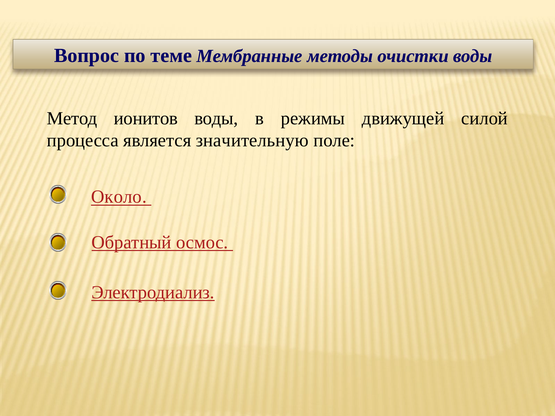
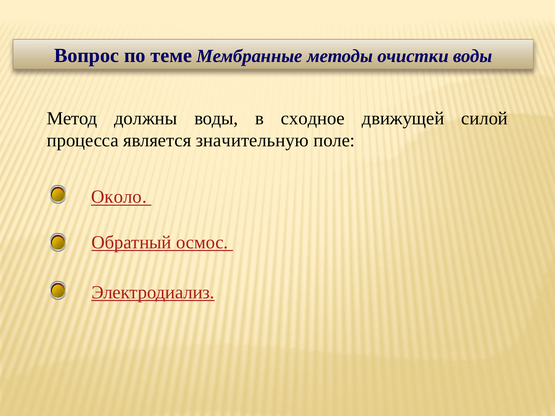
ионитов: ионитов -> должны (146, 118)
режимы: режимы -> сходное (313, 118)
